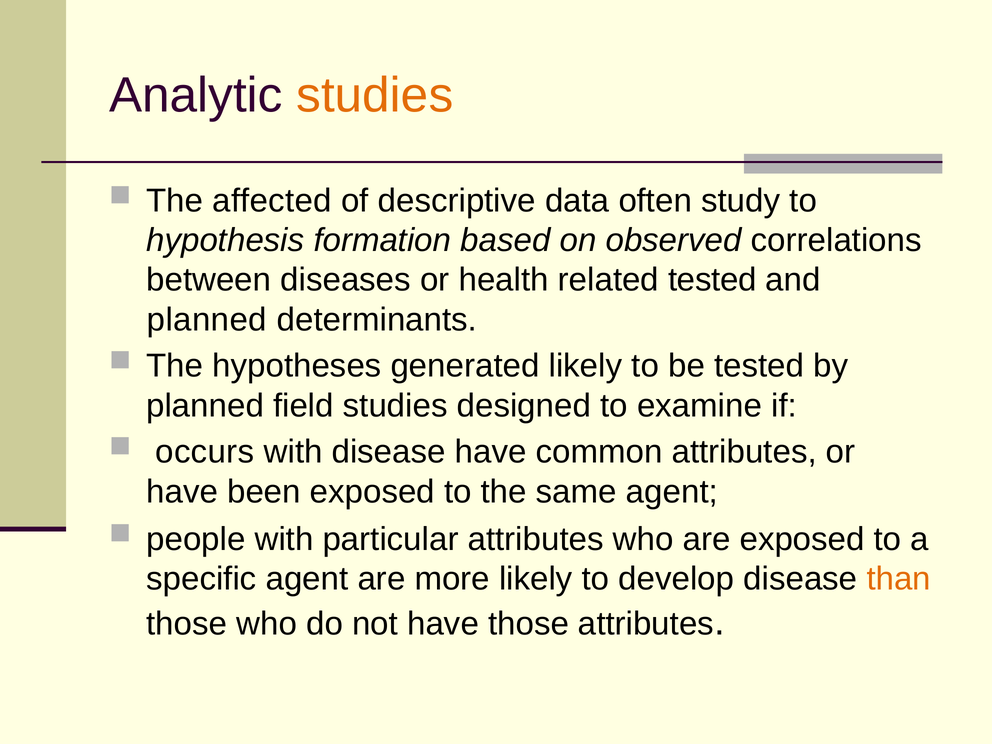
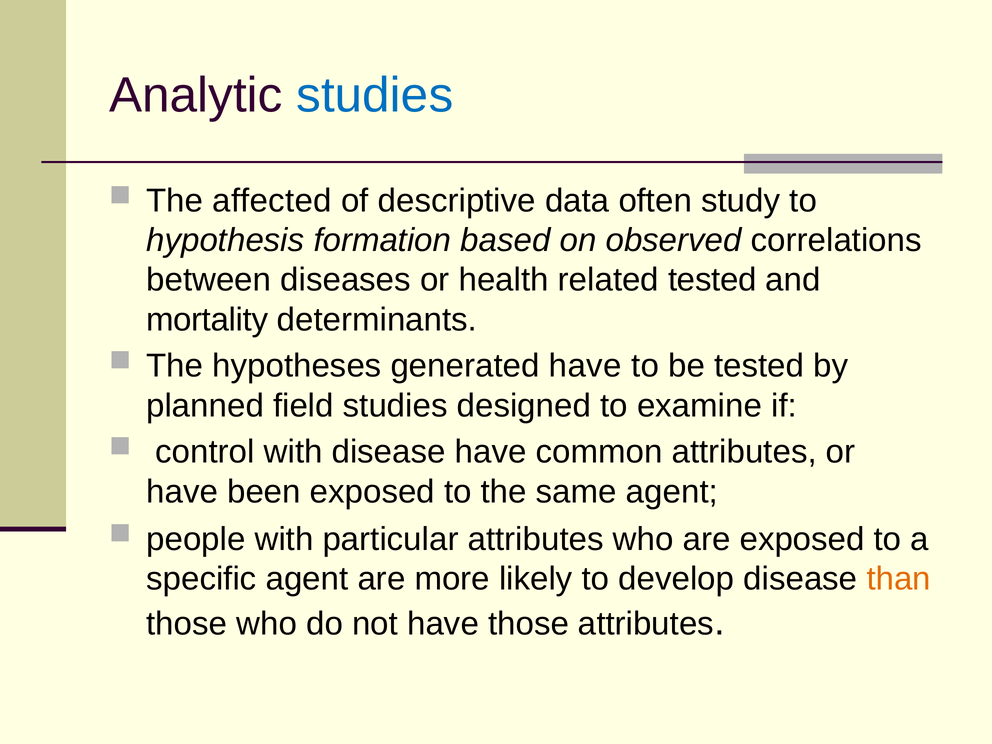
studies colour: orange -> blue (375, 96)
planned: planned -> mortality (207, 320)
generated likely: likely -> have (585, 366)
occurs: occurs -> control (205, 452)
